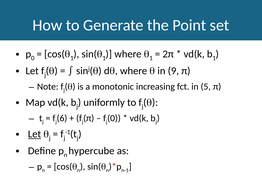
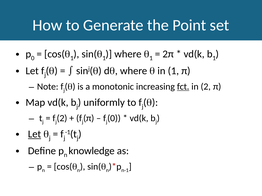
in 9: 9 -> 1 (173, 71)
fct underline: none -> present (183, 87)
in 5: 5 -> 2 (206, 87)
6: 6 -> 2 (62, 118)
hypercube: hypercube -> knowledge (92, 151)
